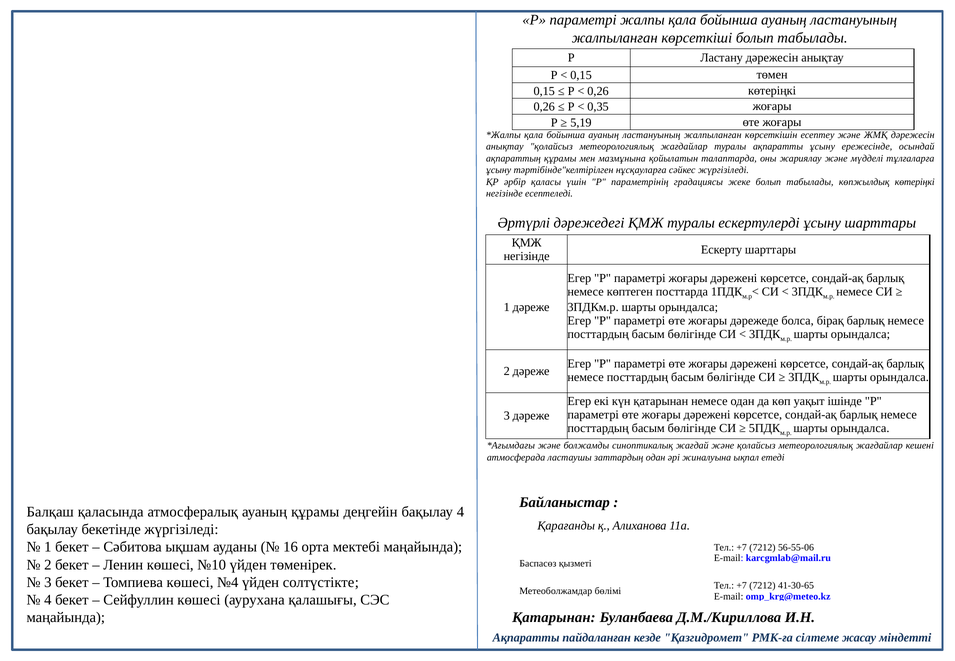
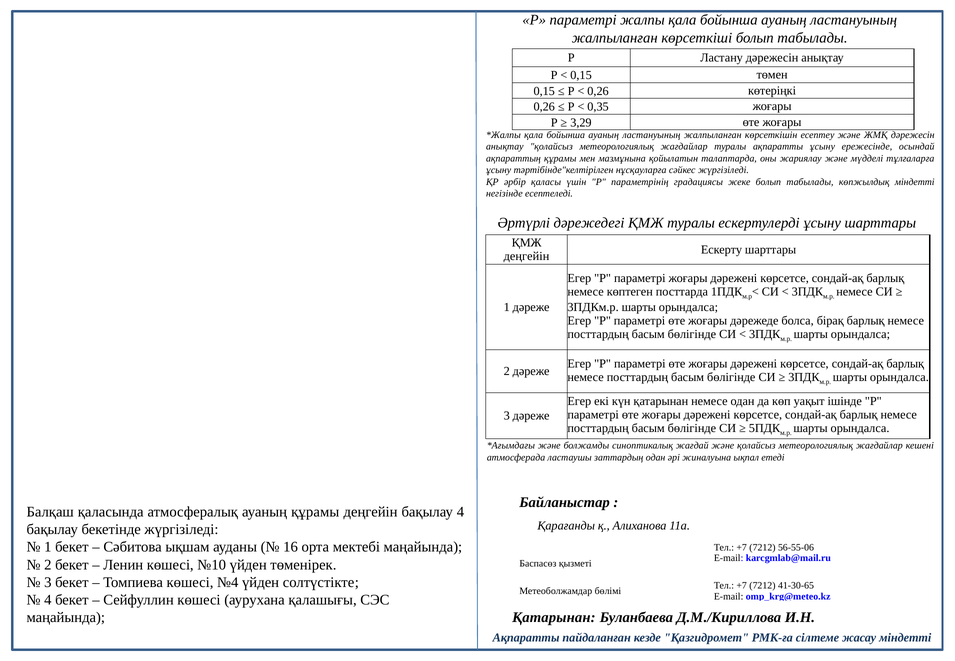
5,19: 5,19 -> 3,29 (581, 123)
көпжылдық көтеріңкі: көтеріңкі -> міндетті (915, 182)
негізінде: негізінде -> деңгейін (527, 256)
